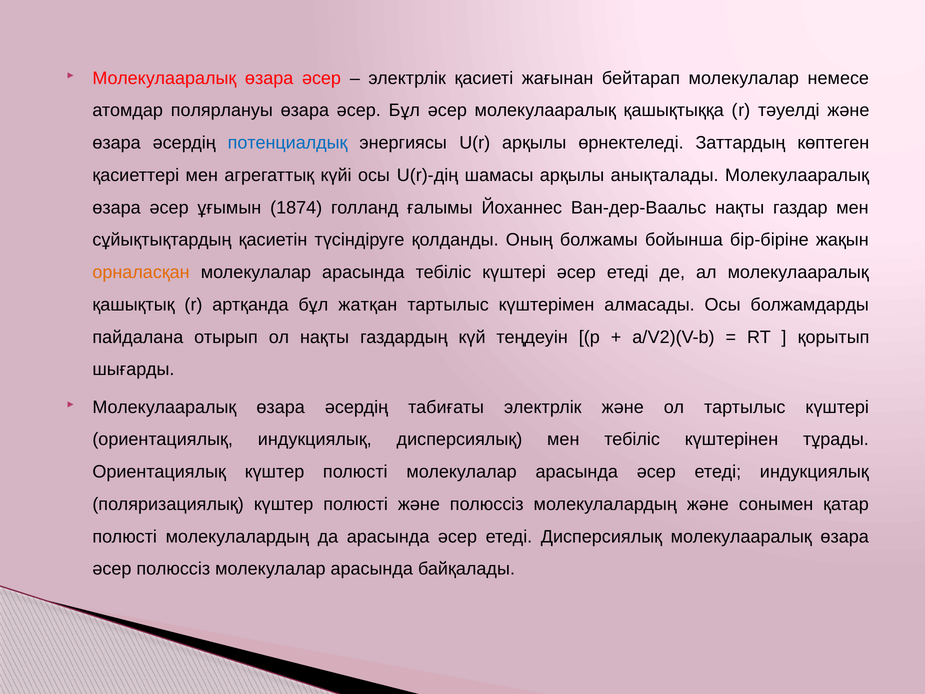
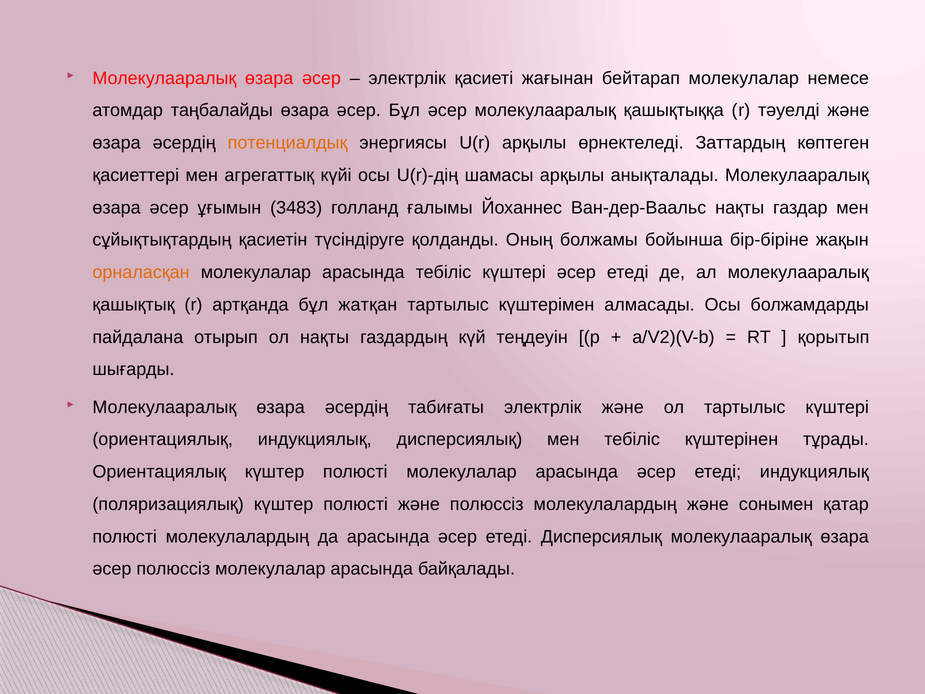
полярлануы: полярлануы -> таңбалайды (222, 110)
потенциалдық colour: blue -> orange (288, 143)
1874: 1874 -> 3483 (296, 208)
